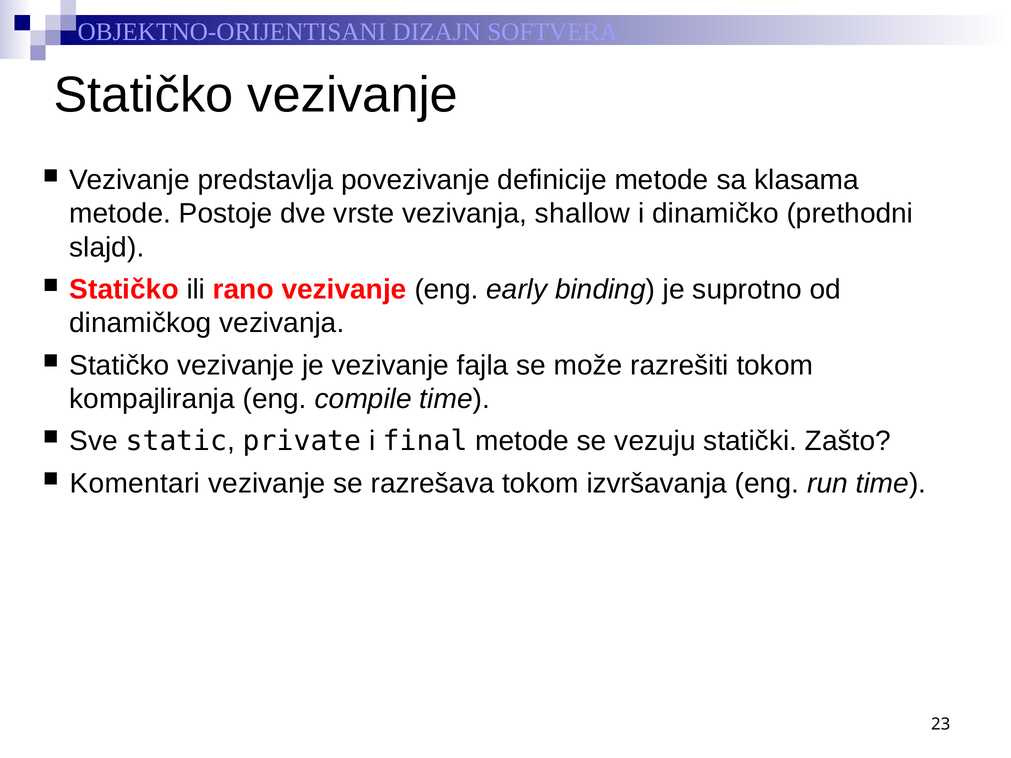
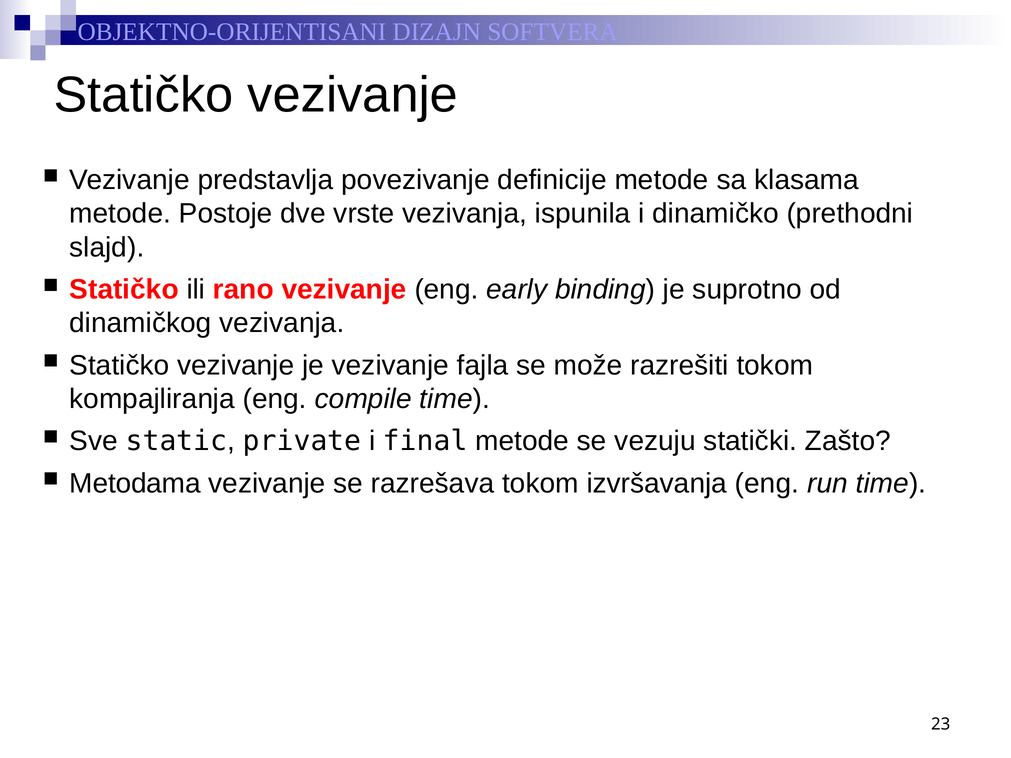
shallow: shallow -> ispunila (583, 214)
Komentari: Komentari -> Metodama (135, 483)
